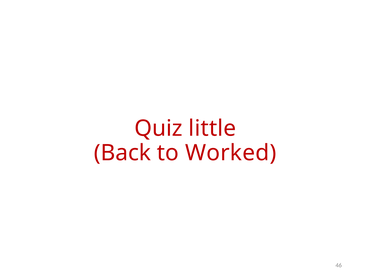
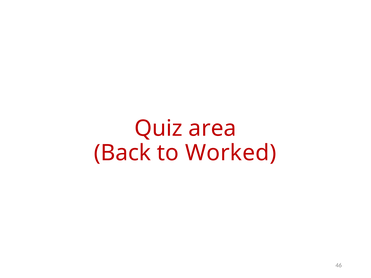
little: little -> area (212, 128)
